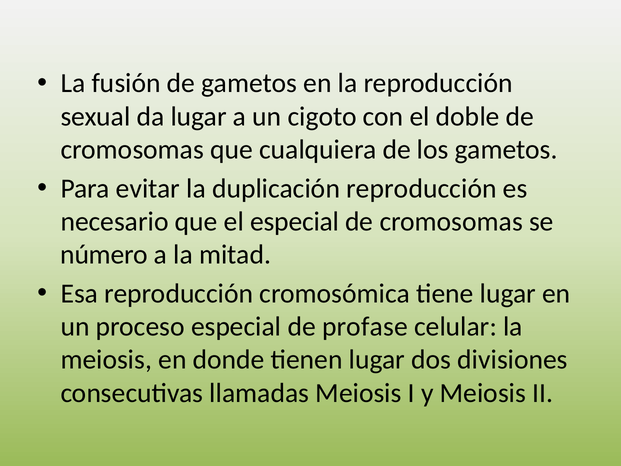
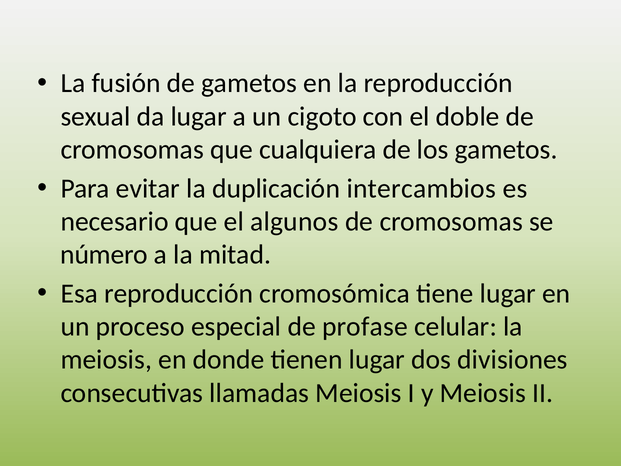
duplicación reproducción: reproducción -> intercambios (421, 188)
el especial: especial -> algunos (294, 221)
